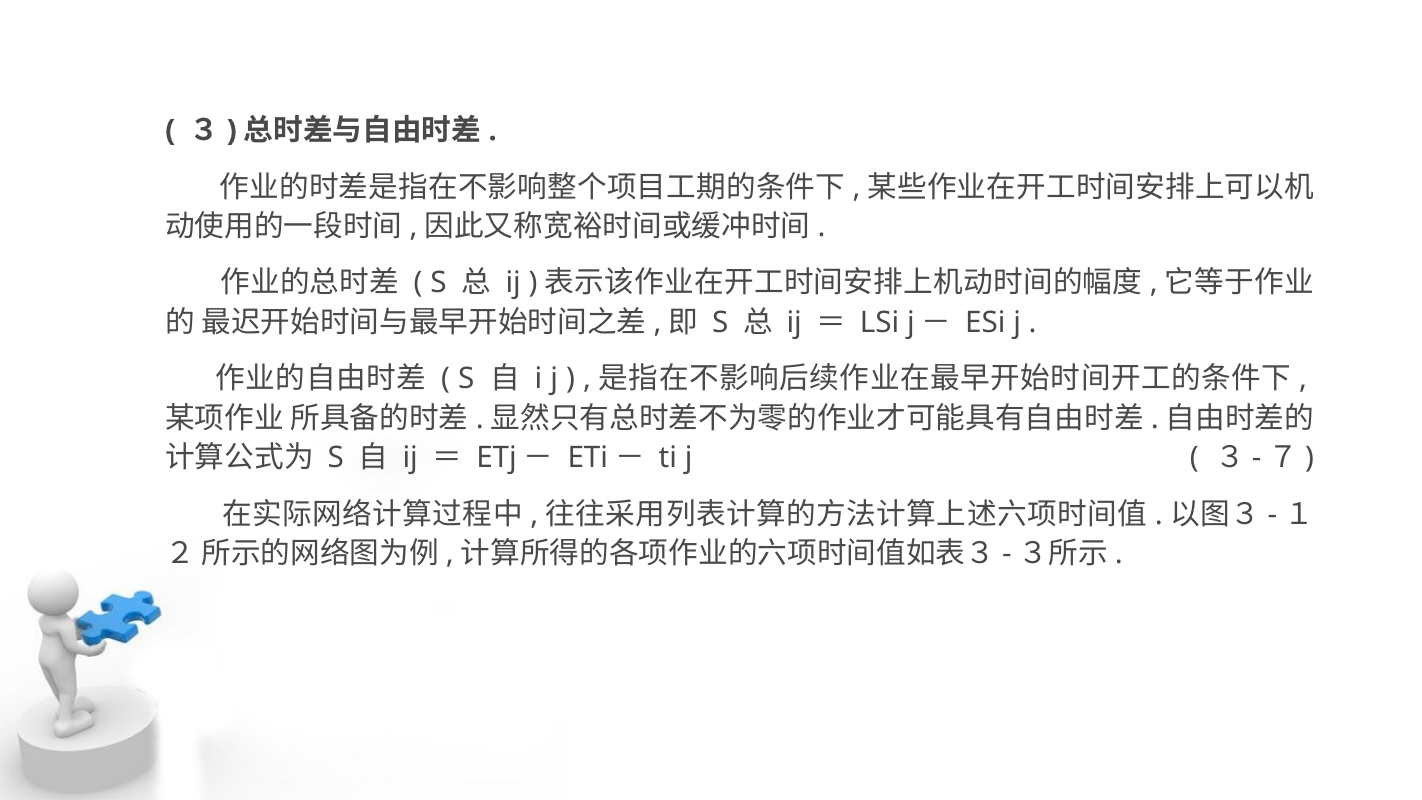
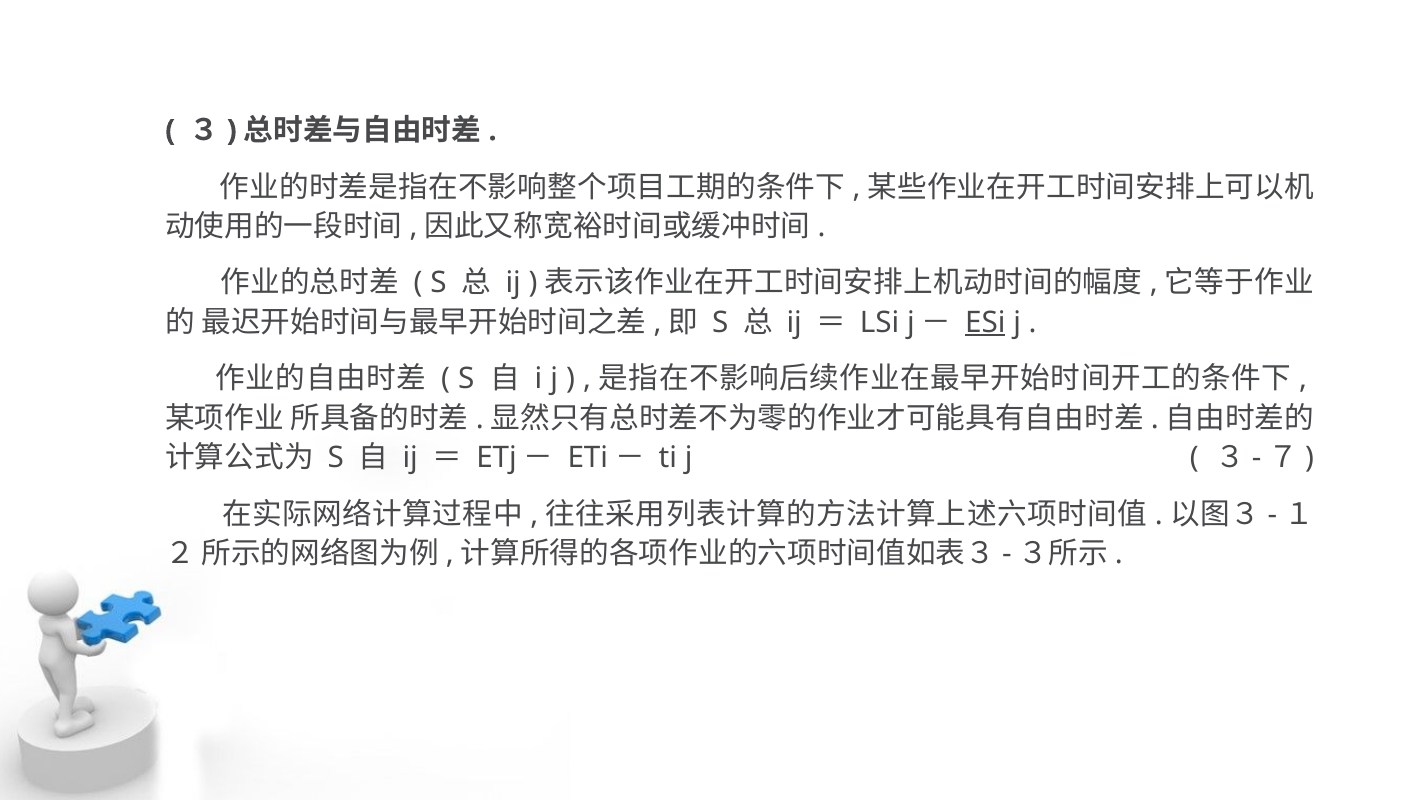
ESi underline: none -> present (985, 322)
